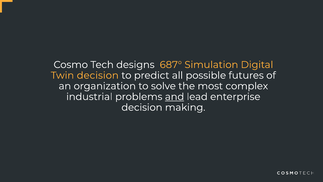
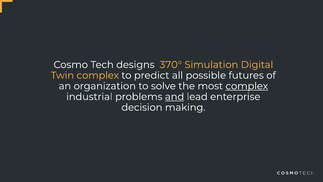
687°: 687° -> 370° (171, 65)
Twin decision: decision -> complex (98, 75)
complex underline: none -> present (247, 86)
